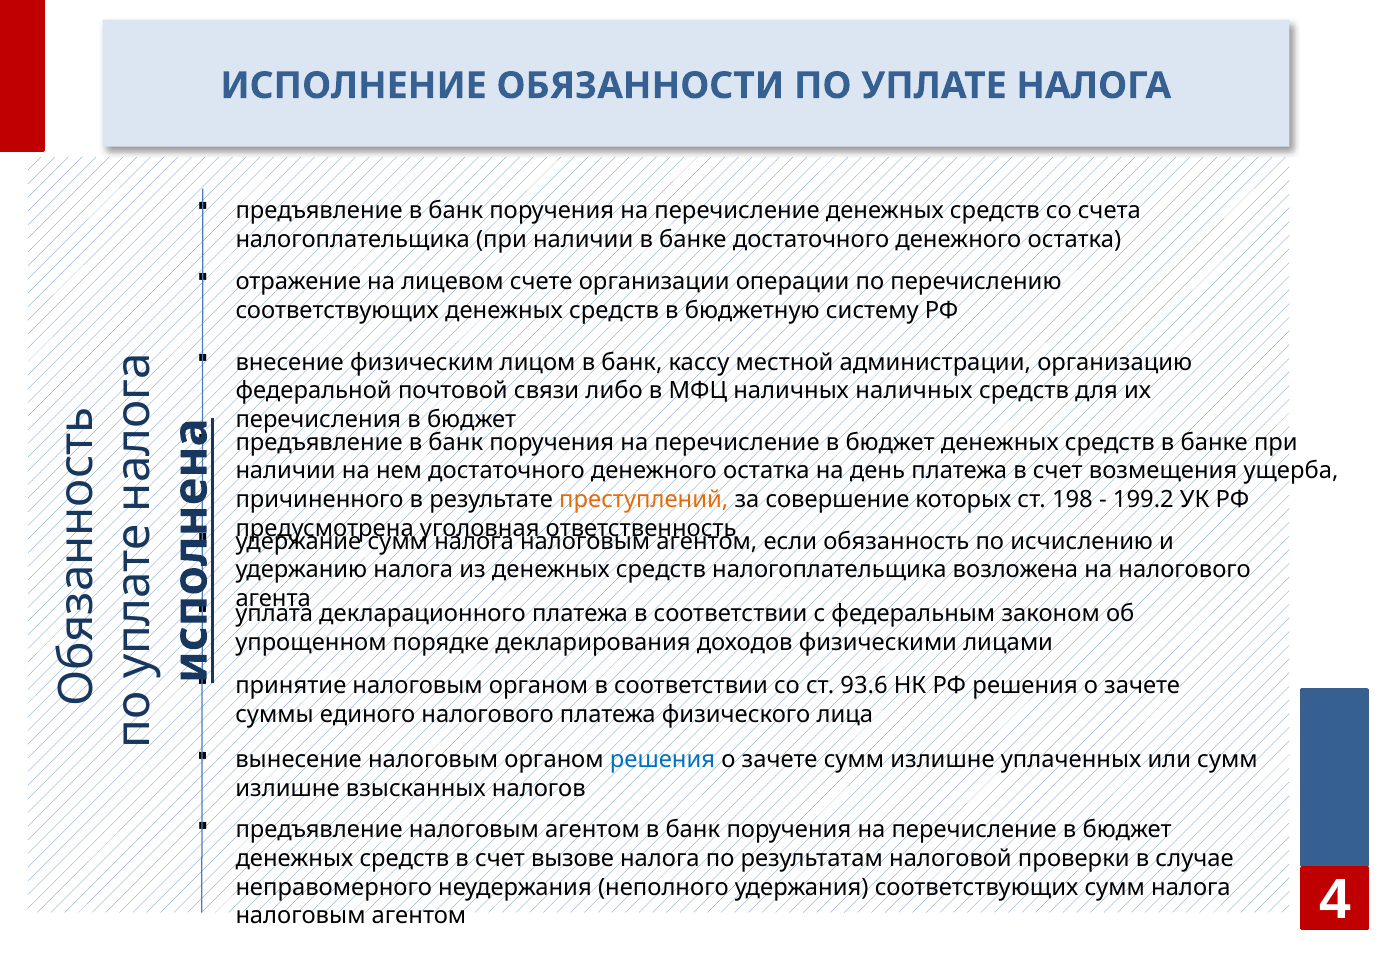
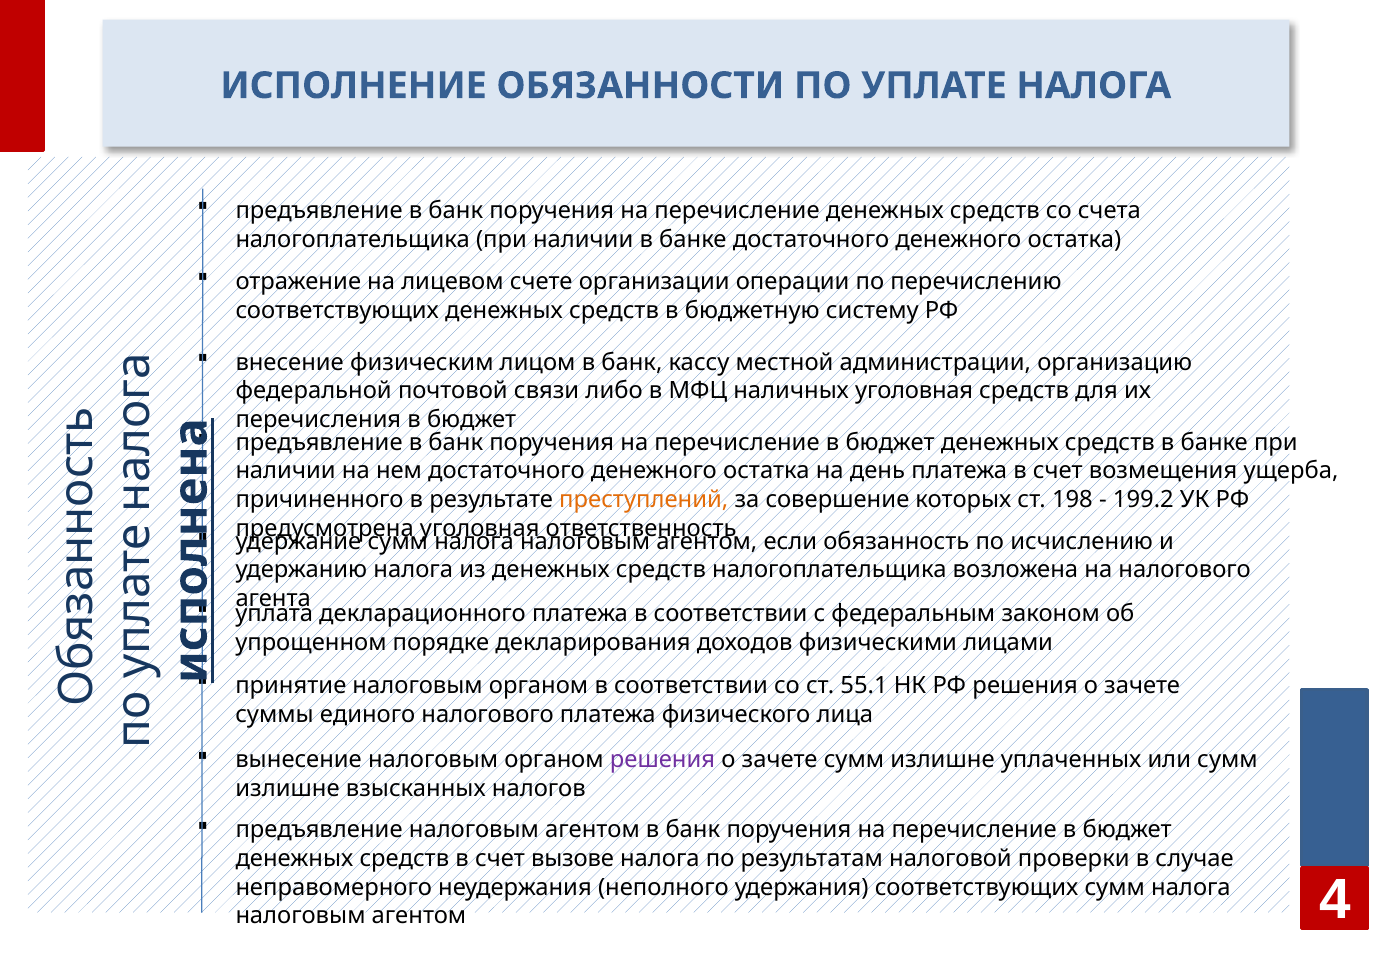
наличных наличных: наличных -> уголовная (914, 391)
93.6: 93.6 -> 55.1 (864, 686)
решения colour: blue -> purple (662, 760)
